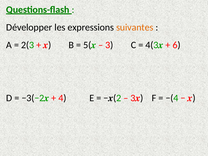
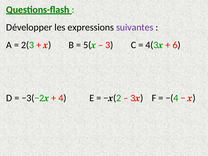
suivantes colour: orange -> purple (135, 27)
